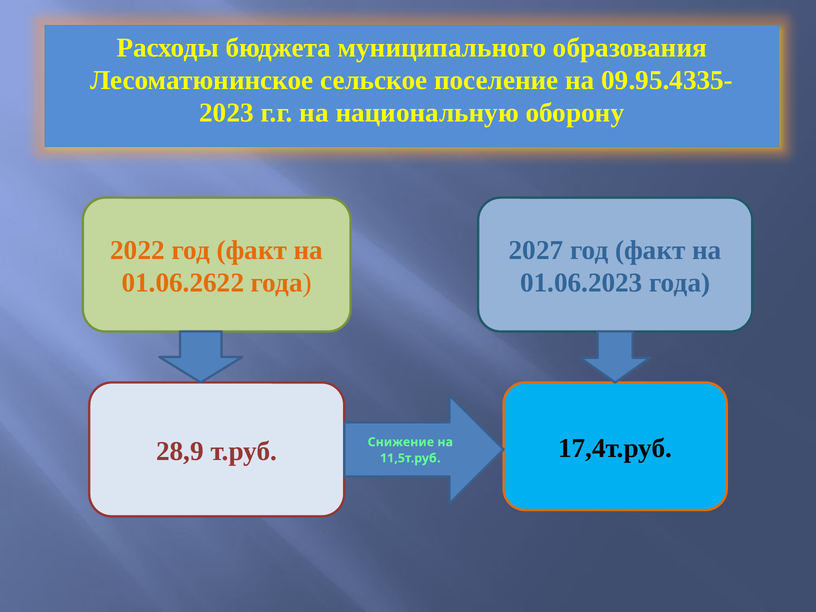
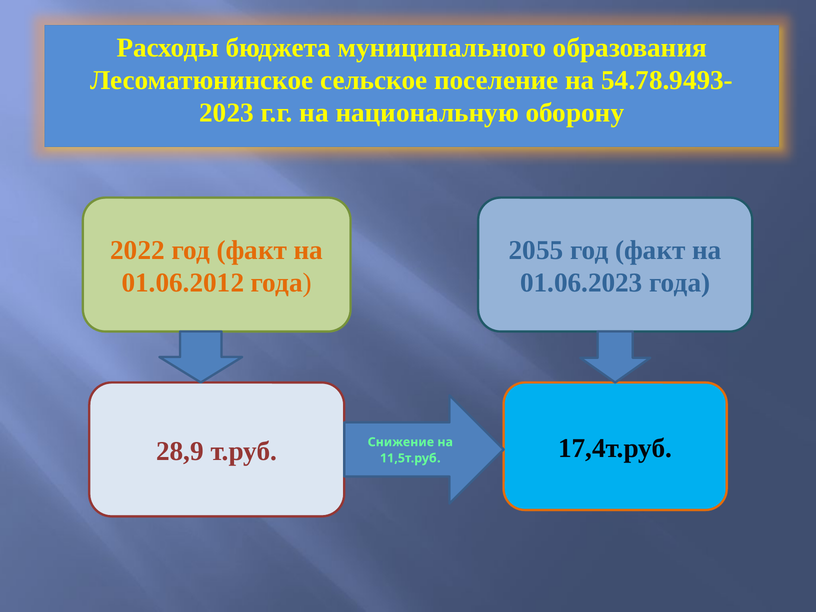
09.95.4335-: 09.95.4335- -> 54.78.9493- (667, 80)
2027: 2027 -> 2055 (536, 250)
01.06.2622: 01.06.2622 -> 01.06.2012 (183, 283)
